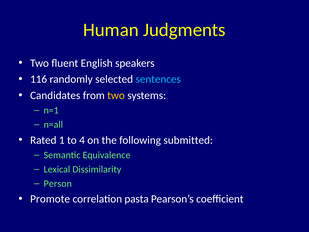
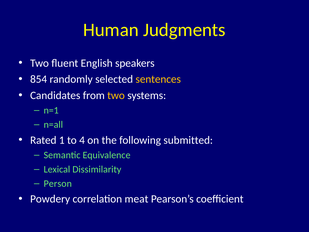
116: 116 -> 854 (39, 79)
sentences colour: light blue -> yellow (158, 79)
Promote: Promote -> Powdery (50, 199)
pasta: pasta -> meat (136, 199)
